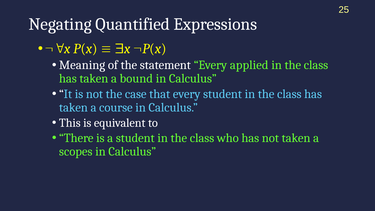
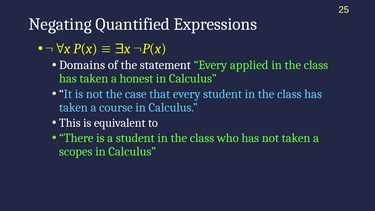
Meaning: Meaning -> Domains (82, 65)
bound: bound -> honest (136, 79)
